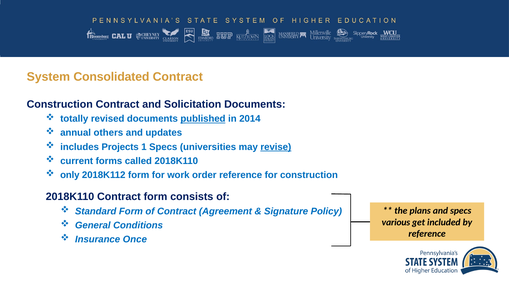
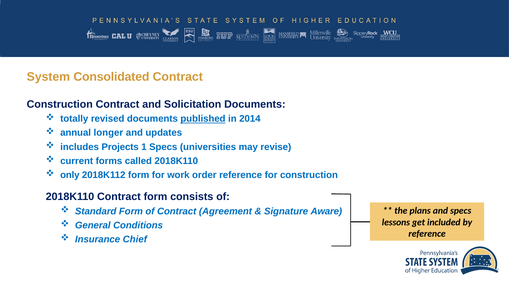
others: others -> longer (108, 133)
revise underline: present -> none (276, 146)
Policy: Policy -> Aware (326, 211)
various: various -> lessons (396, 222)
Once: Once -> Chief (135, 239)
